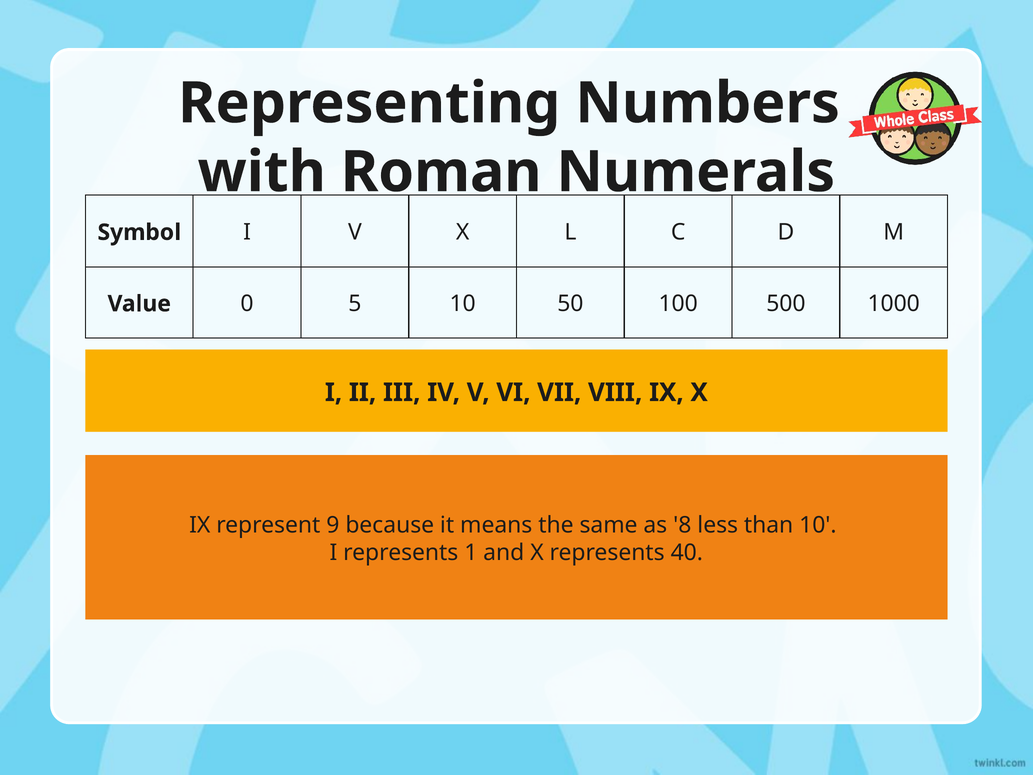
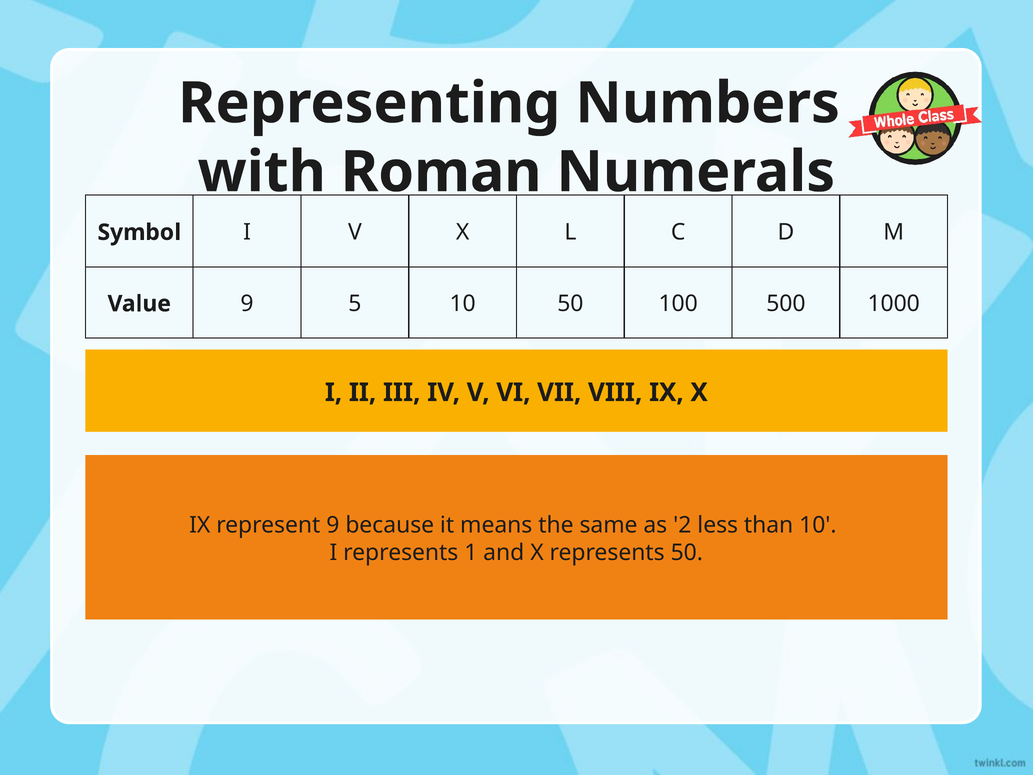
Value 0: 0 -> 9 (247, 304)
8: 8 -> 2 (682, 525)
represents 40: 40 -> 50 (687, 552)
